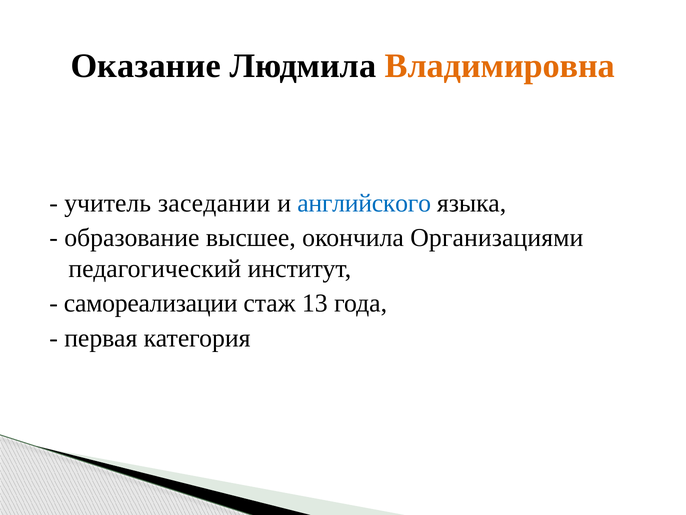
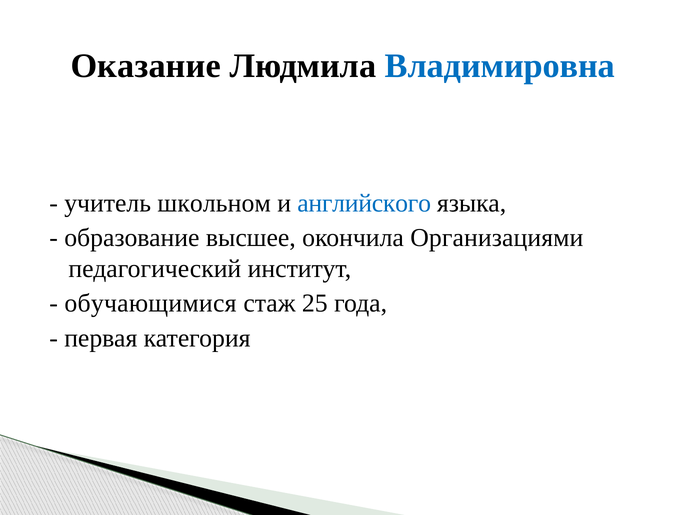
Владимировна colour: orange -> blue (500, 66)
заседании: заседании -> школьном (214, 203)
самореализации: самореализации -> обучающимися (150, 303)
13: 13 -> 25 (315, 303)
